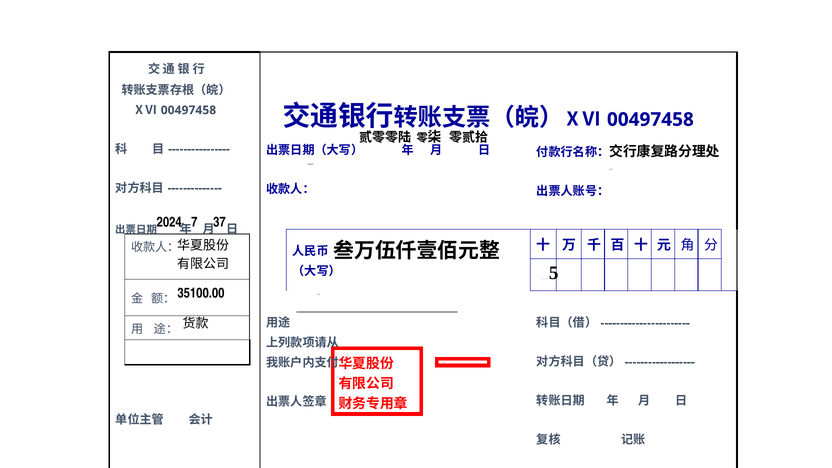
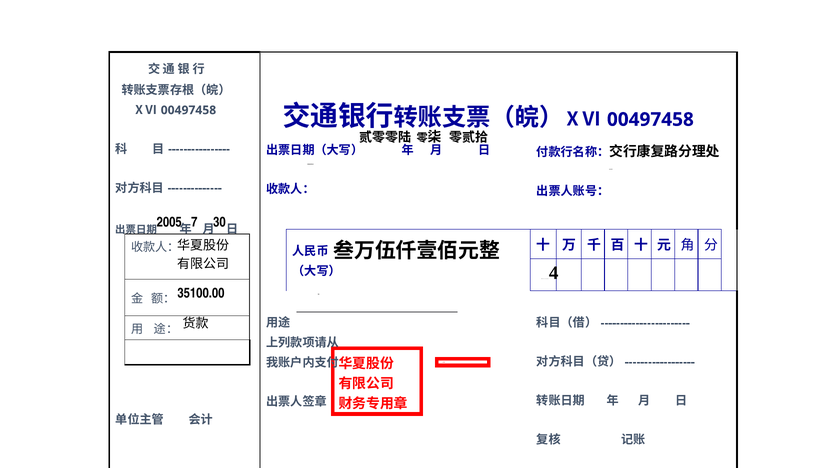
2024: 2024 -> 2005 (169, 222)
37: 37 -> 30 (219, 222)
0 5: 5 -> 4 (554, 273)
